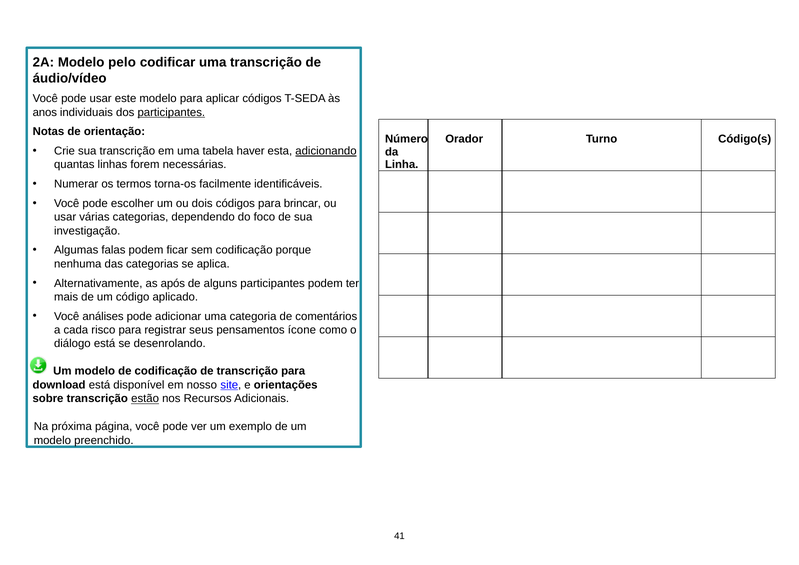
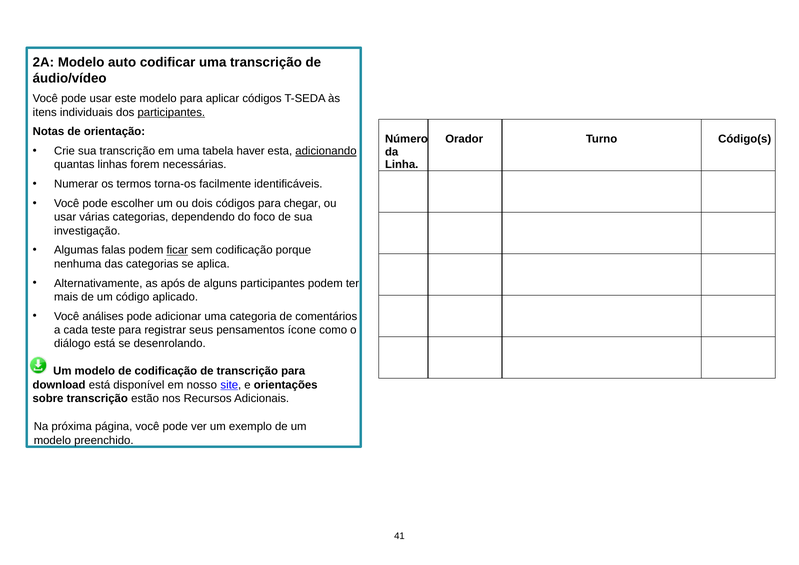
pelo: pelo -> auto (122, 62)
anos: anos -> itens (45, 112)
brincar: brincar -> chegar (302, 204)
ficar underline: none -> present (177, 250)
risco: risco -> teste (103, 330)
estão underline: present -> none (145, 399)
